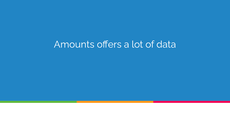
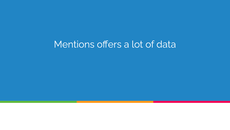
Amounts: Amounts -> Mentions (74, 44)
